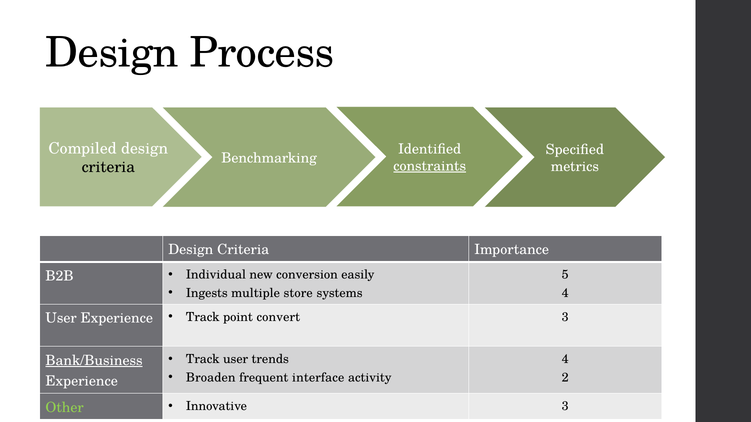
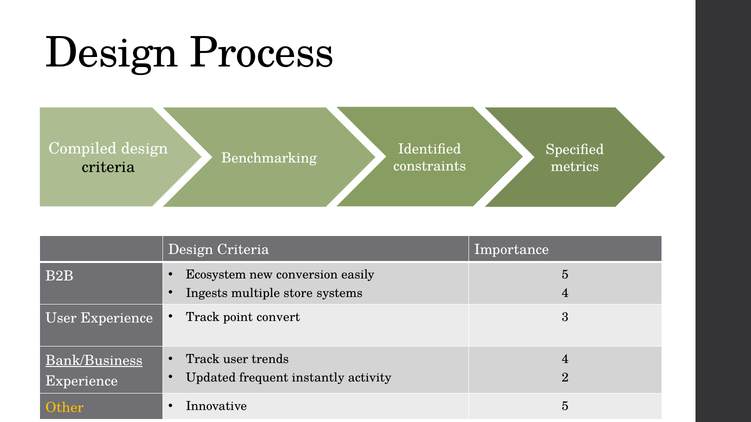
constraints underline: present -> none (430, 166)
Individual: Individual -> Ecosystem (216, 275)
Broaden: Broaden -> Updated (211, 378)
interface: interface -> instantly (318, 378)
Other colour: light green -> yellow (65, 408)
Innovative 3: 3 -> 5 (565, 407)
